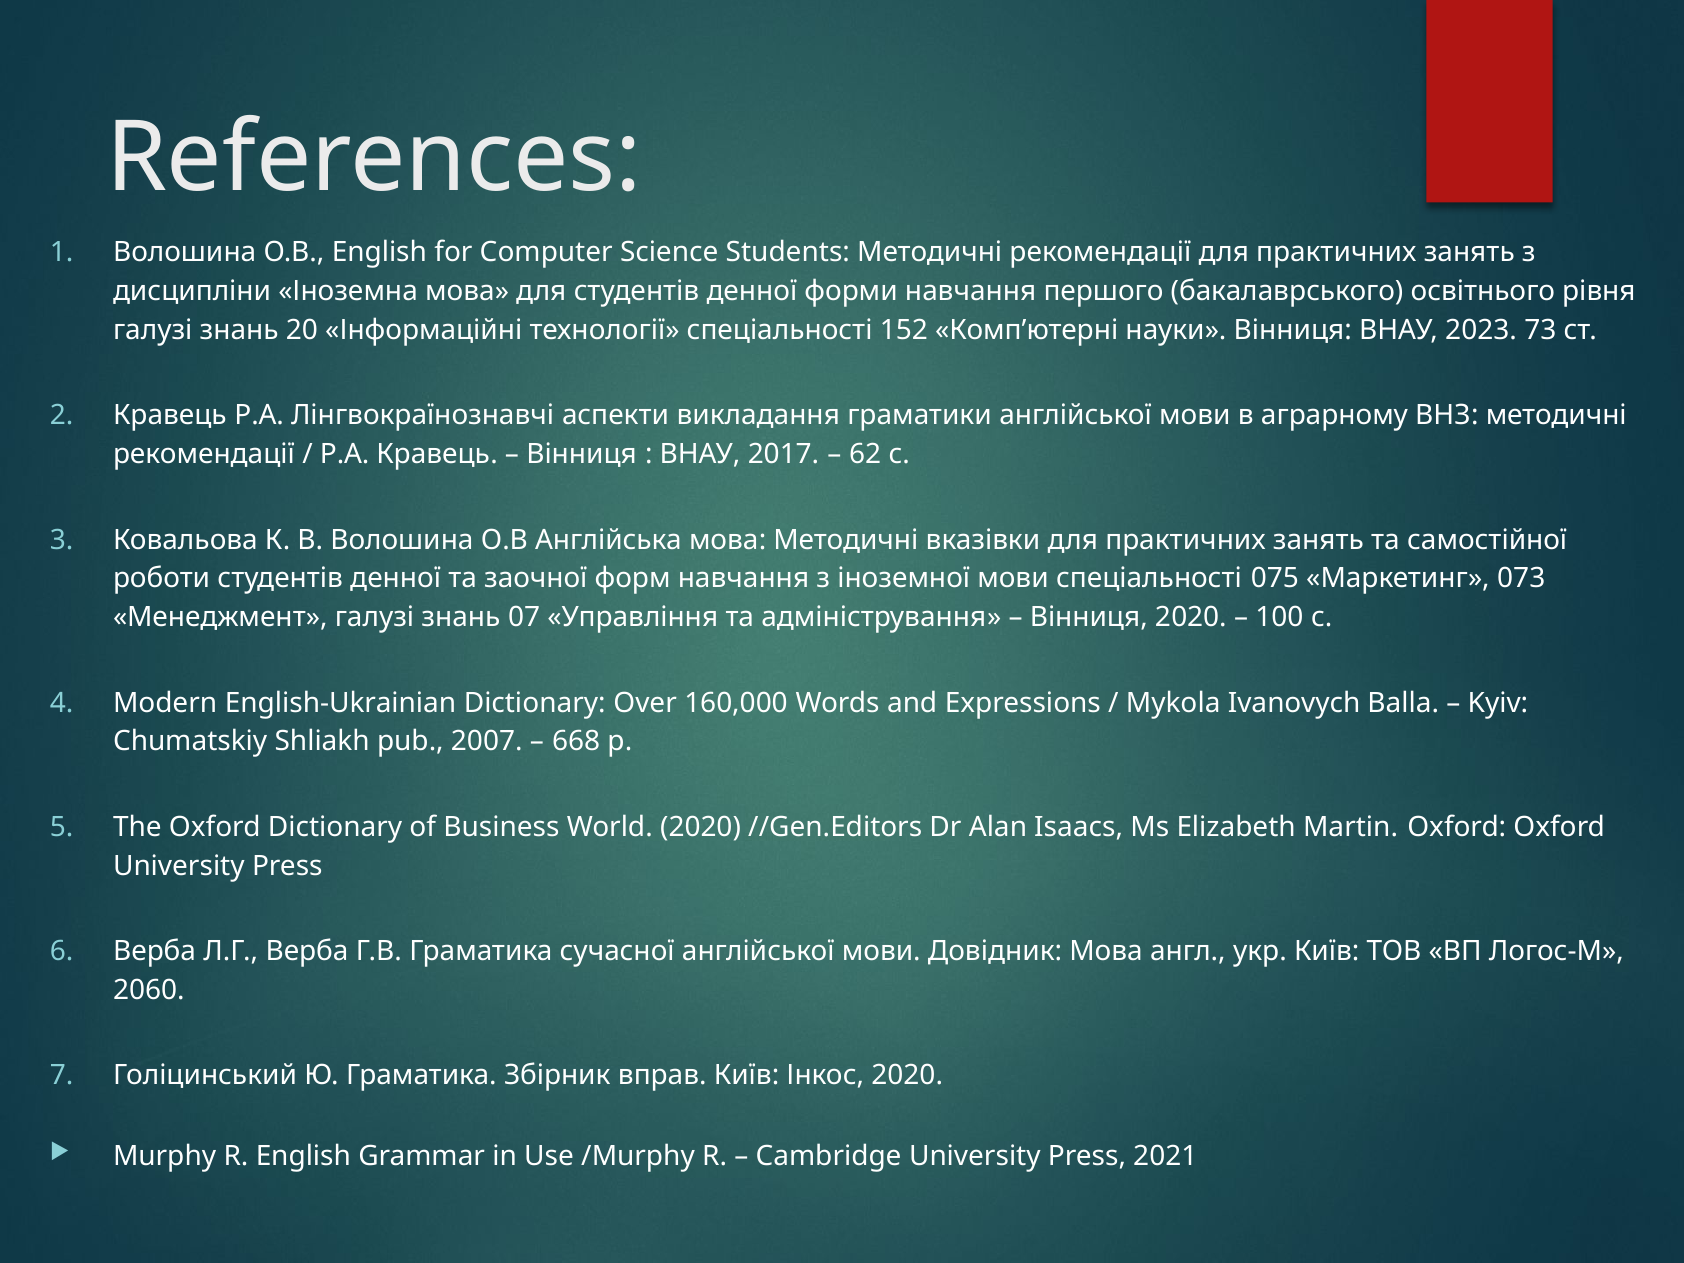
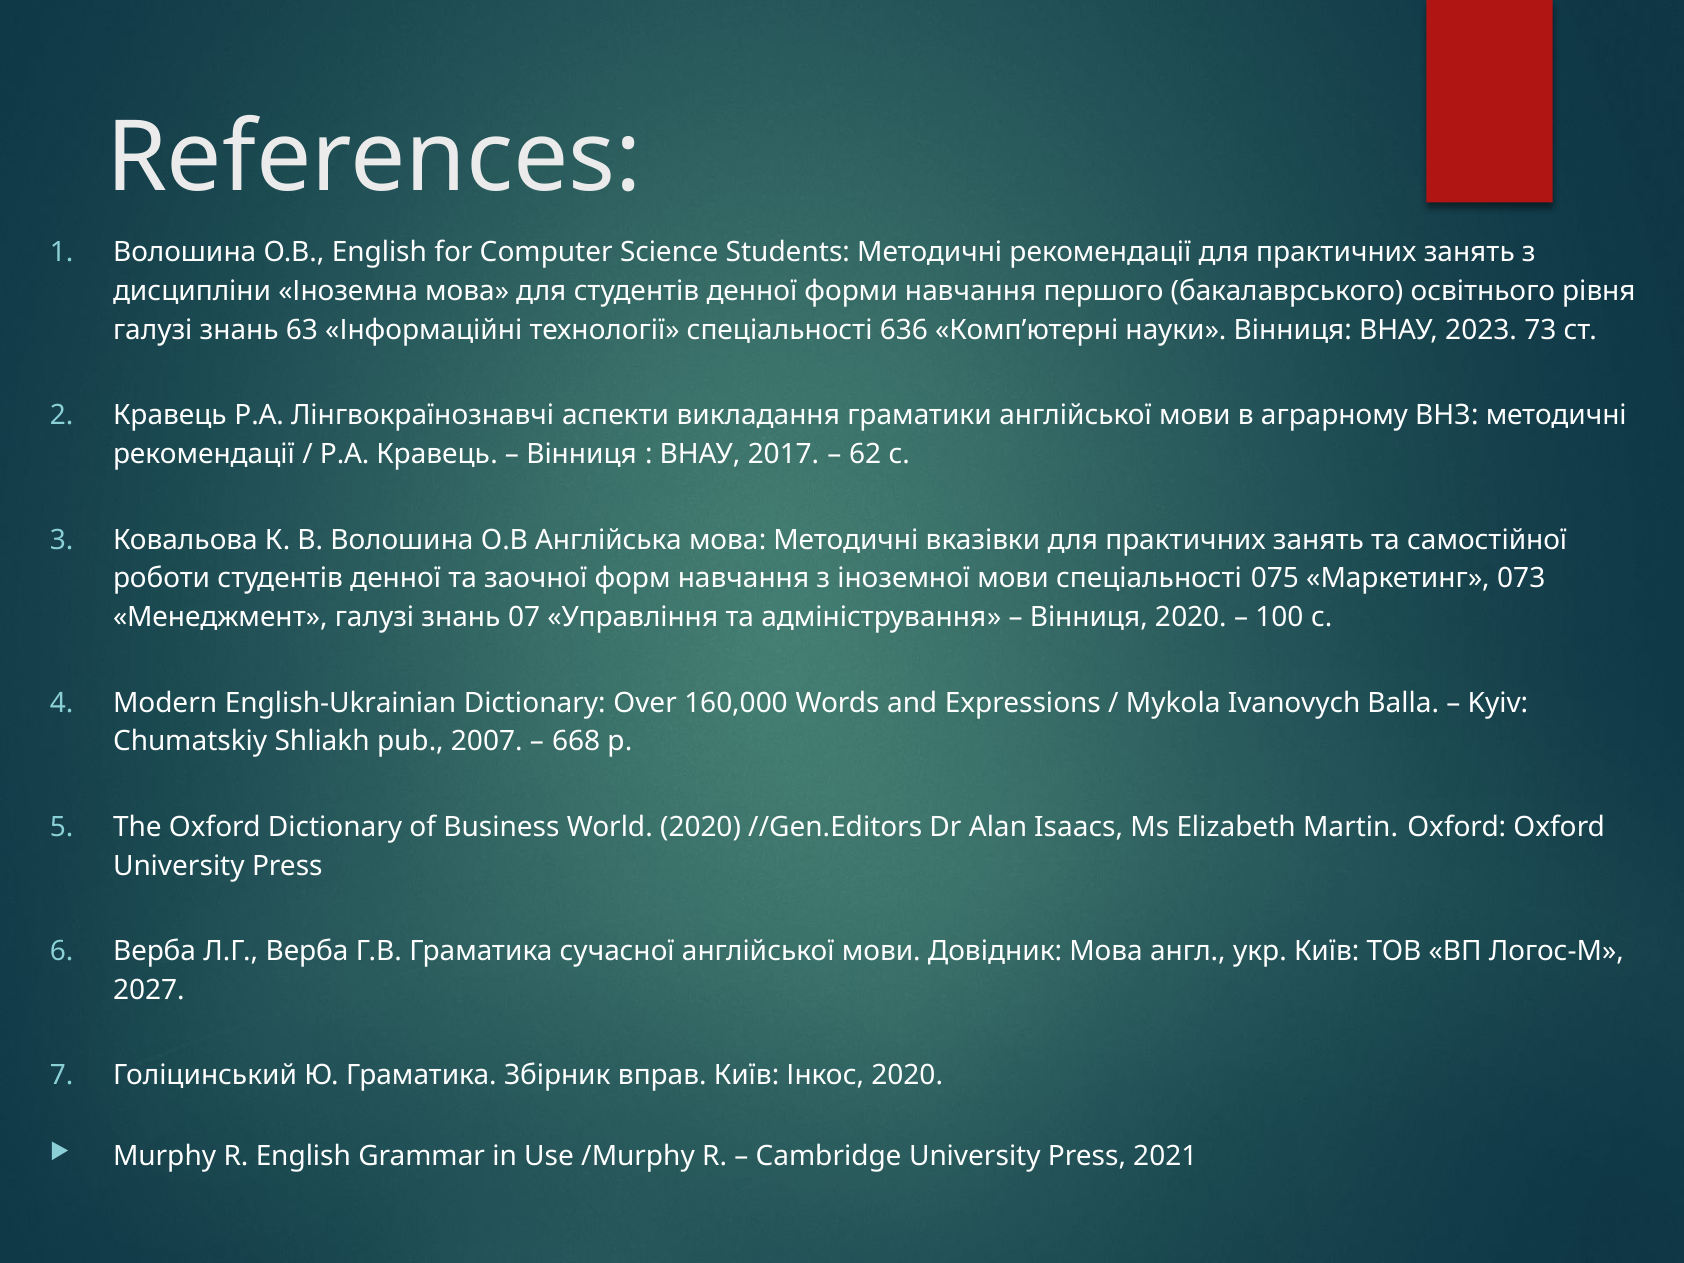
20: 20 -> 63 (302, 330)
152: 152 -> 636 (904, 330)
2060: 2060 -> 2027 (149, 990)
